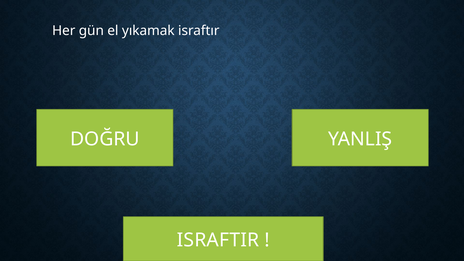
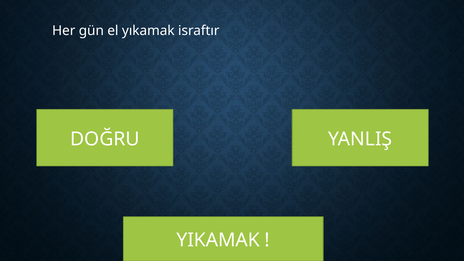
ISRAFTIR: ISRAFTIR -> YIKAMAK (218, 240)
